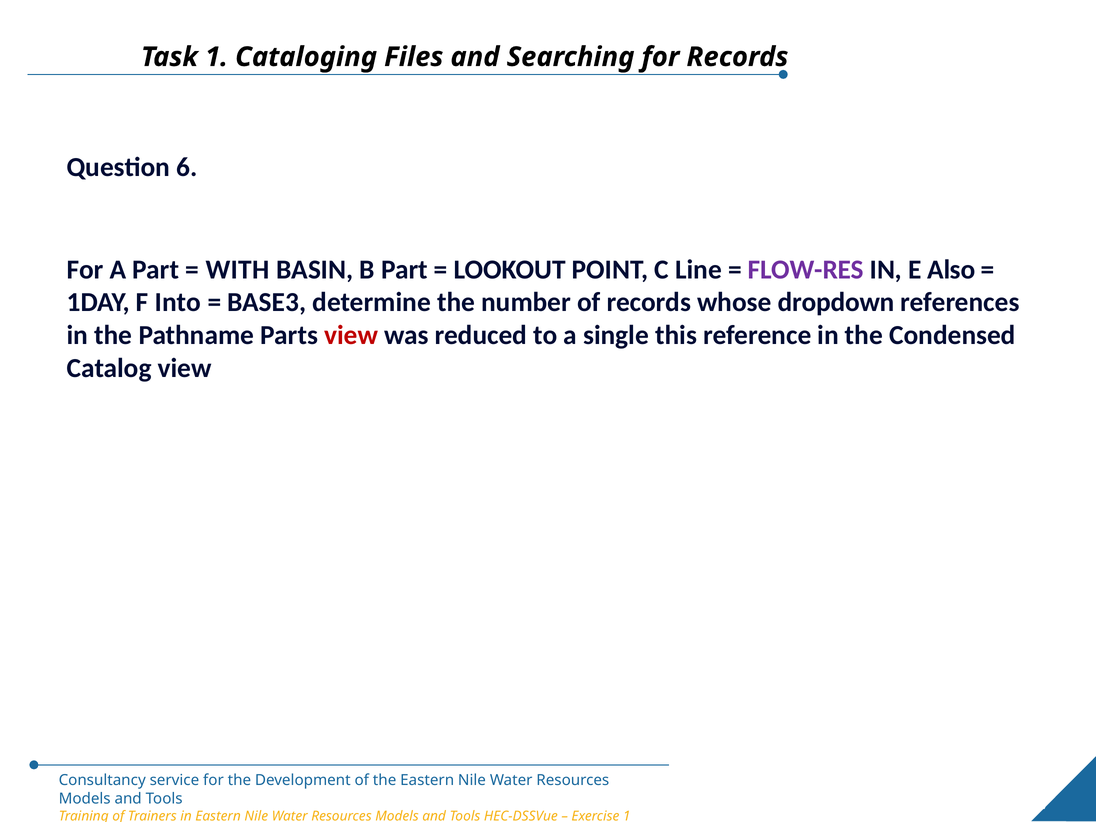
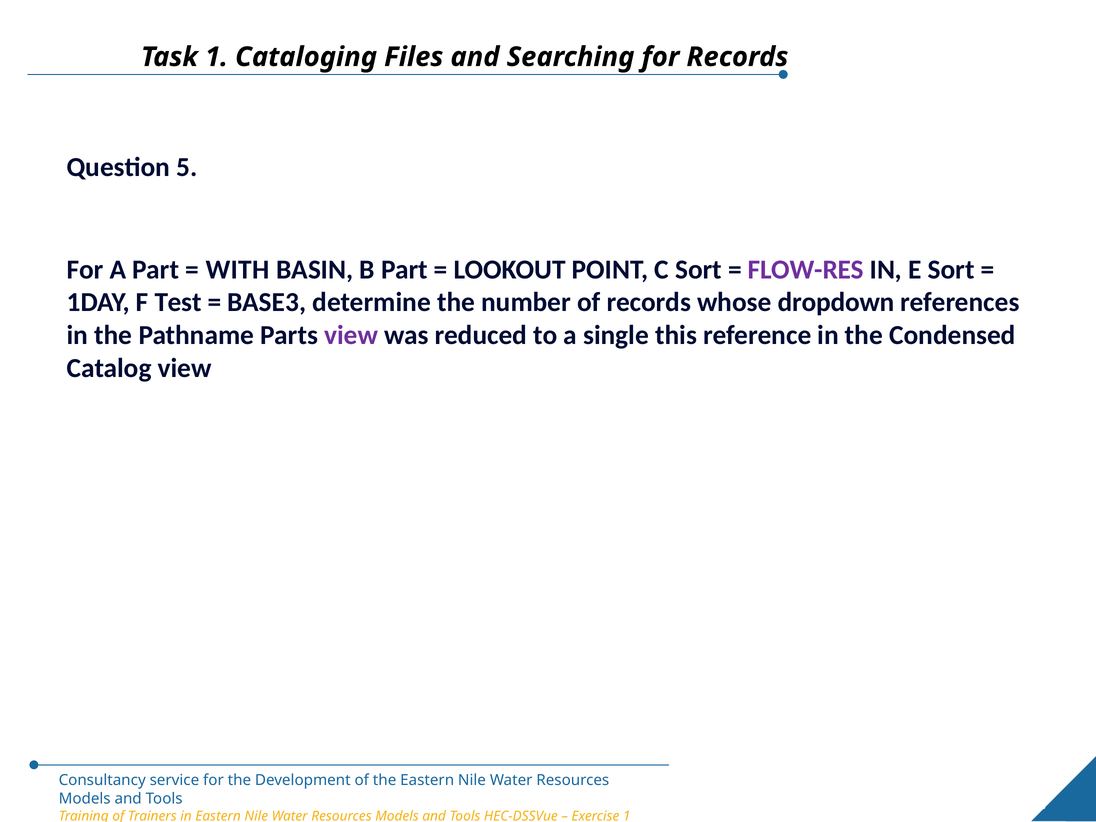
6: 6 -> 5 (187, 167)
C Line: Line -> Sort (699, 270)
E Also: Also -> Sort (951, 270)
Into: Into -> Test (178, 302)
view colour: red -> purple (351, 335)
